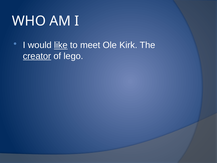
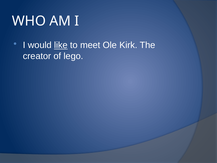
creator underline: present -> none (37, 56)
